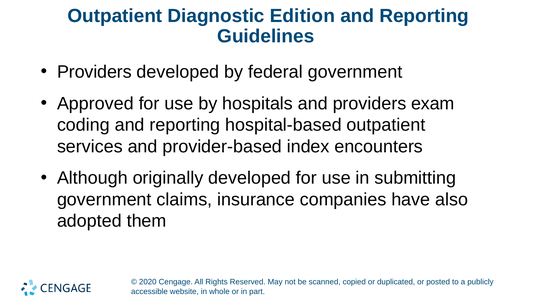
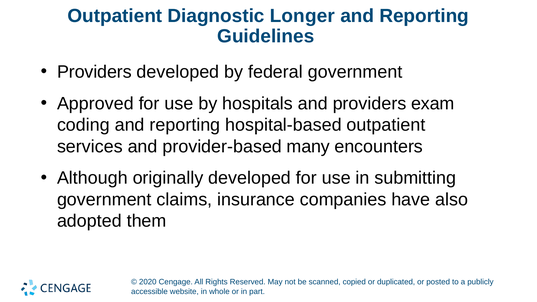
Edition: Edition -> Longer (302, 16)
index: index -> many (308, 147)
